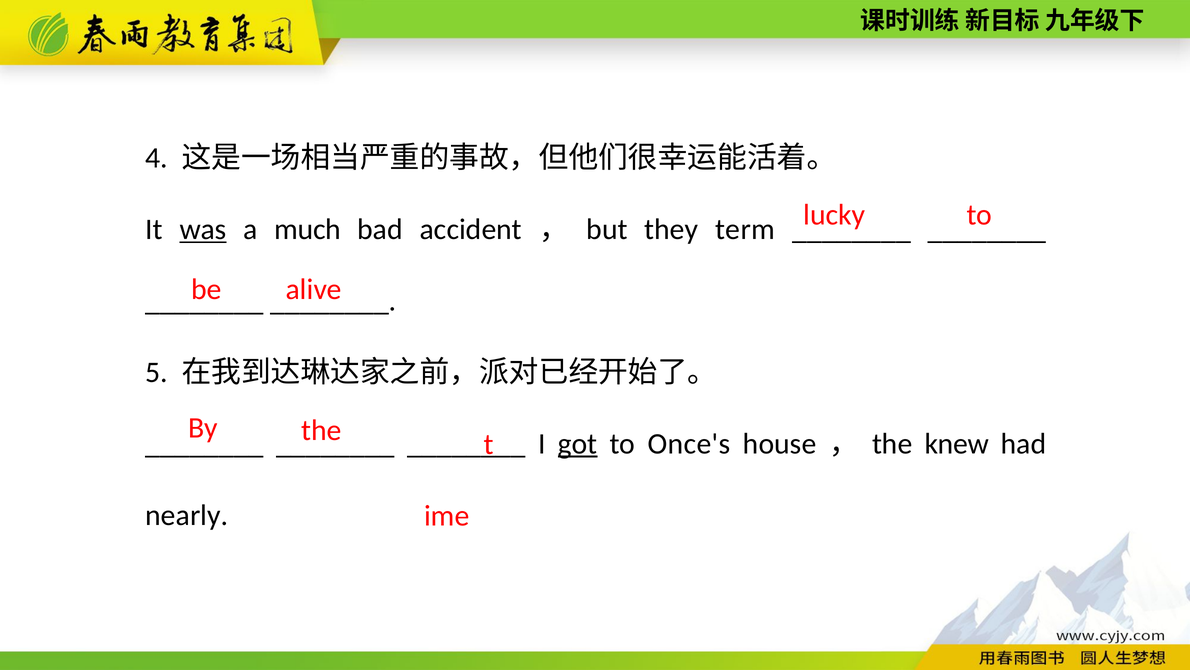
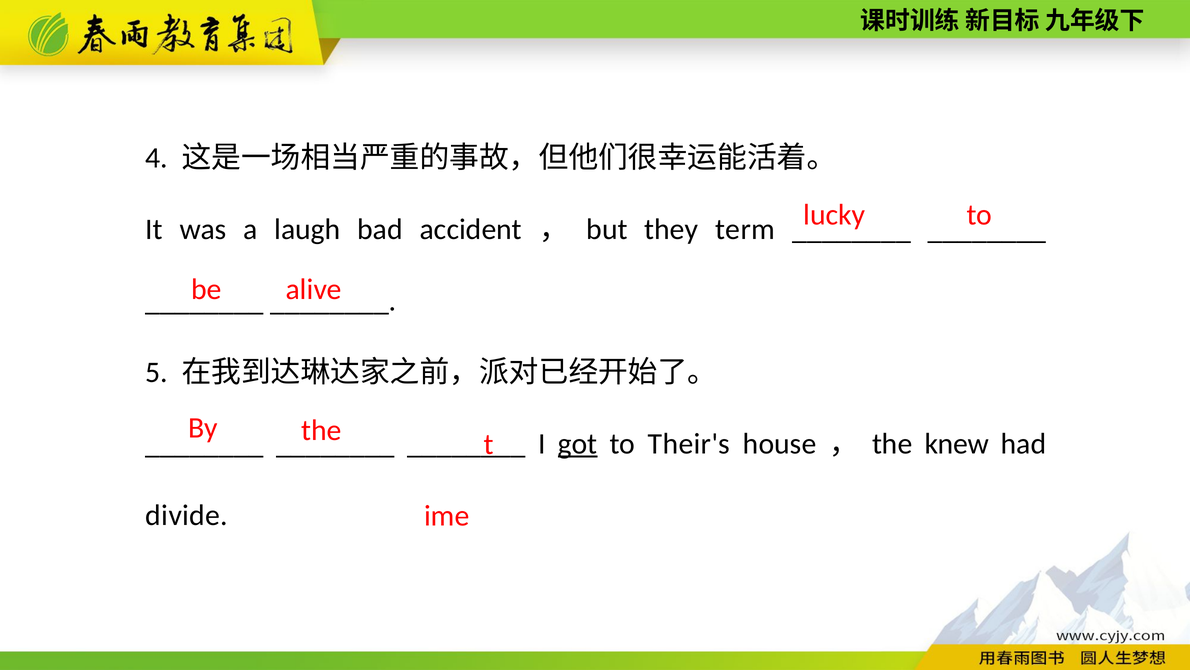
was underline: present -> none (203, 229)
much: much -> laugh (307, 229)
Once's: Once's -> Their's (689, 443)
nearly: nearly -> divide (187, 515)
